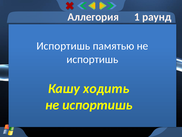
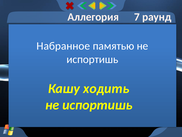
1: 1 -> 7 (137, 17)
Испортишь: Испортишь -> Набранное (63, 46)
